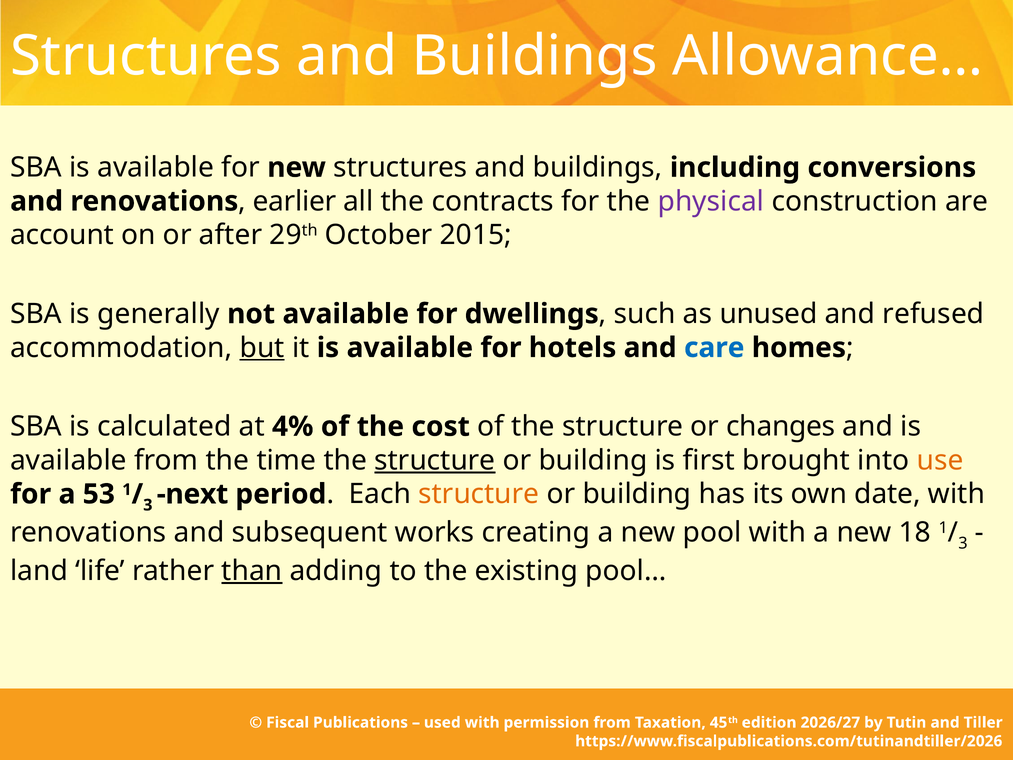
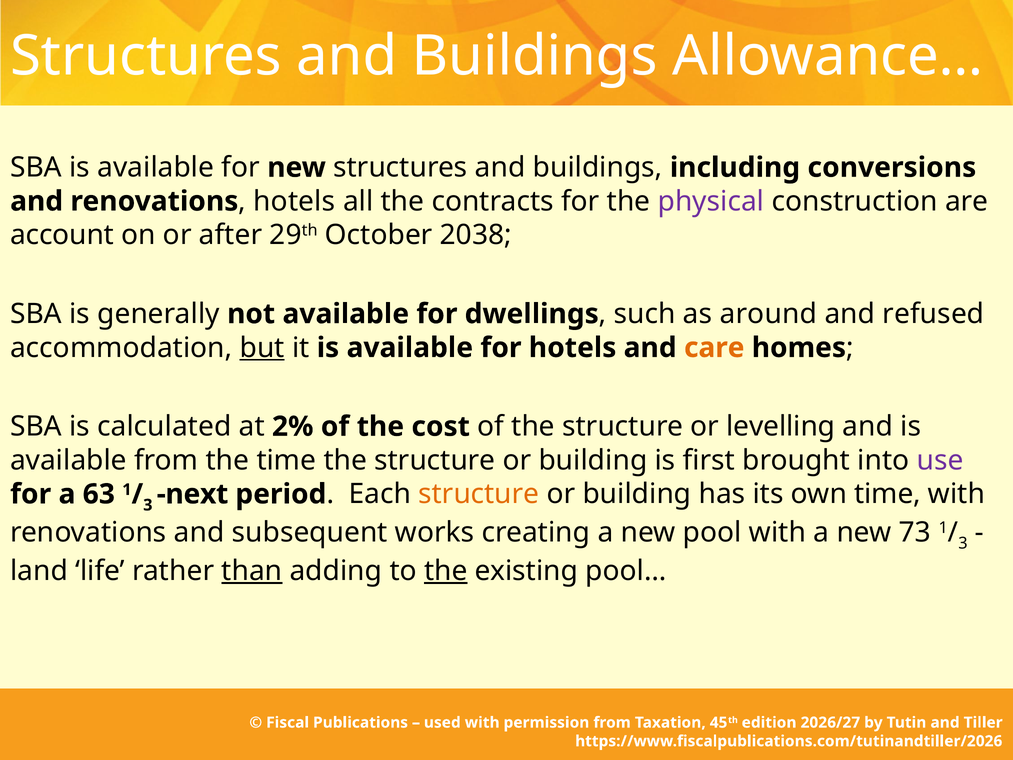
earlier: earlier -> hotels (294, 201)
2015: 2015 -> 2038 (476, 235)
unused: unused -> around (768, 314)
care colour: blue -> orange (714, 348)
4%: 4% -> 2% (293, 426)
changes: changes -> levelling (781, 426)
structure underline: present -> none (435, 460)
use colour: orange -> purple (940, 460)
53: 53 -> 63 (99, 494)
own date: date -> time (888, 494)
18: 18 -> 73 (915, 532)
the underline: none -> present (446, 571)
